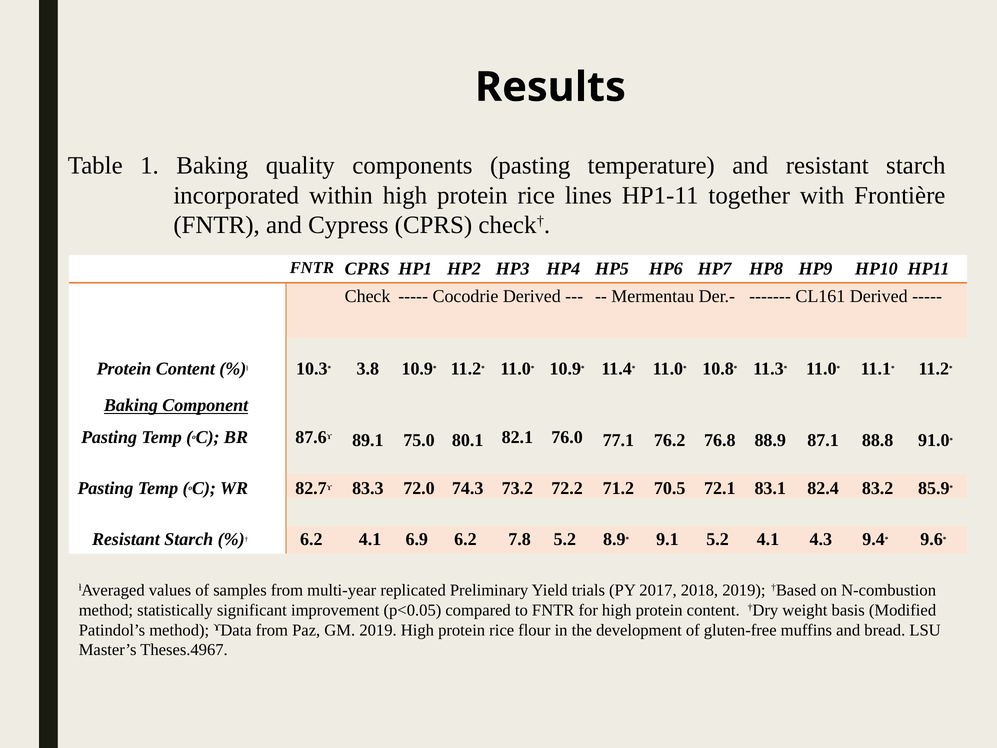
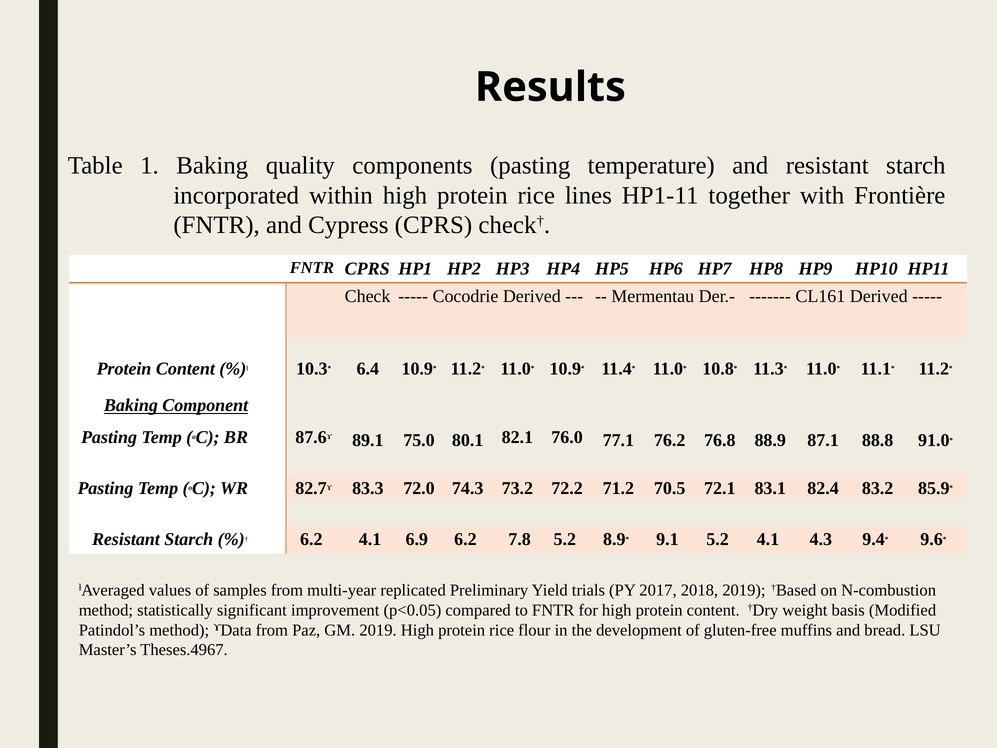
3.8: 3.8 -> 6.4 (368, 369)
